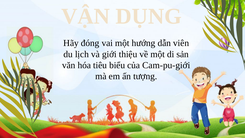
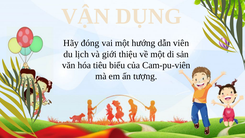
Cam-pu-giới: Cam-pu-giới -> Cam-pu-viên (166, 65)
